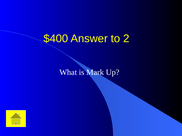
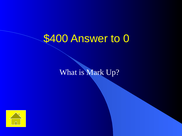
2: 2 -> 0 (126, 39)
